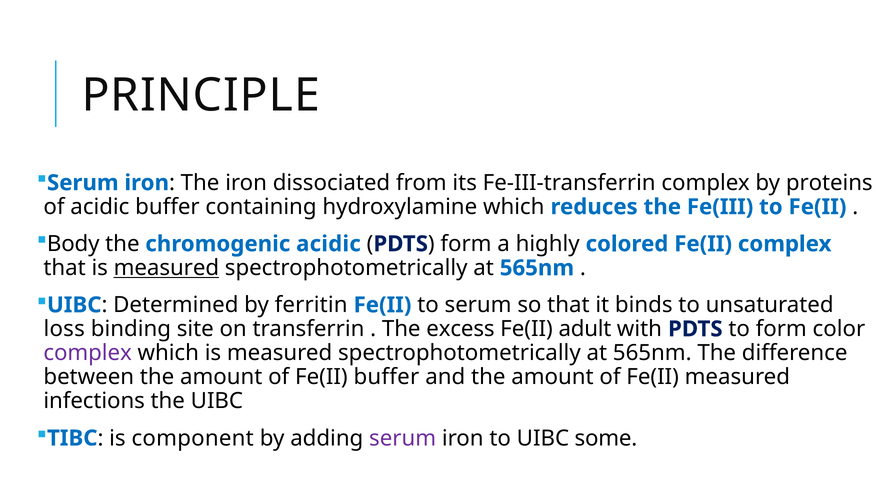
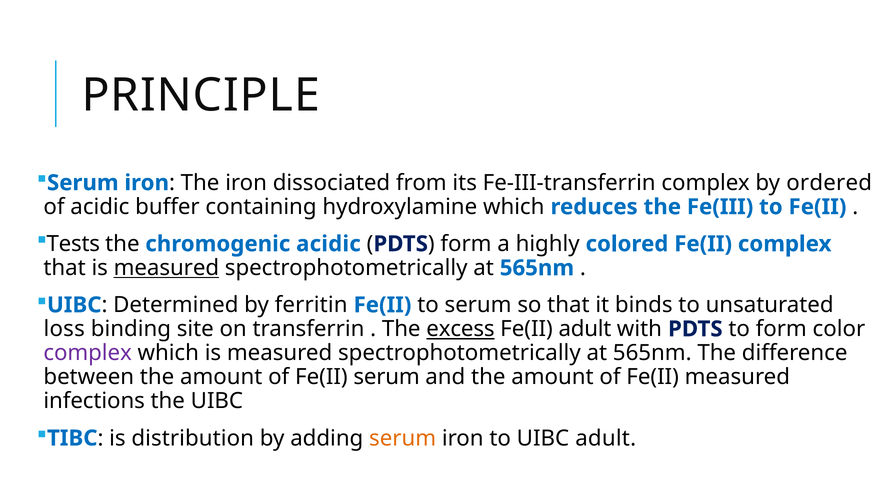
proteins: proteins -> ordered (829, 183)
Body: Body -> Tests (73, 244)
excess underline: none -> present (460, 329)
Fe(II buffer: buffer -> serum (387, 377)
component: component -> distribution (193, 438)
serum colour: purple -> orange (403, 438)
UIBC some: some -> adult (606, 438)
